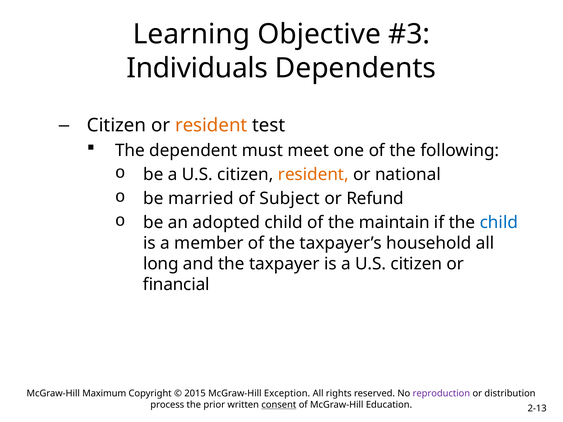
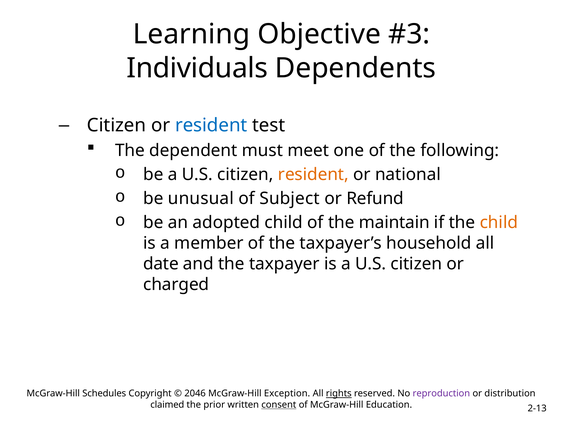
resident colour: orange -> blue (211, 125)
married: married -> unusual (201, 199)
child colour: blue -> orange (499, 223)
long: long -> date (161, 264)
financial: financial -> charged (176, 285)
Maximum: Maximum -> Schedules (104, 394)
2015: 2015 -> 2046 (195, 394)
rights underline: none -> present (339, 394)
process: process -> claimed (167, 405)
